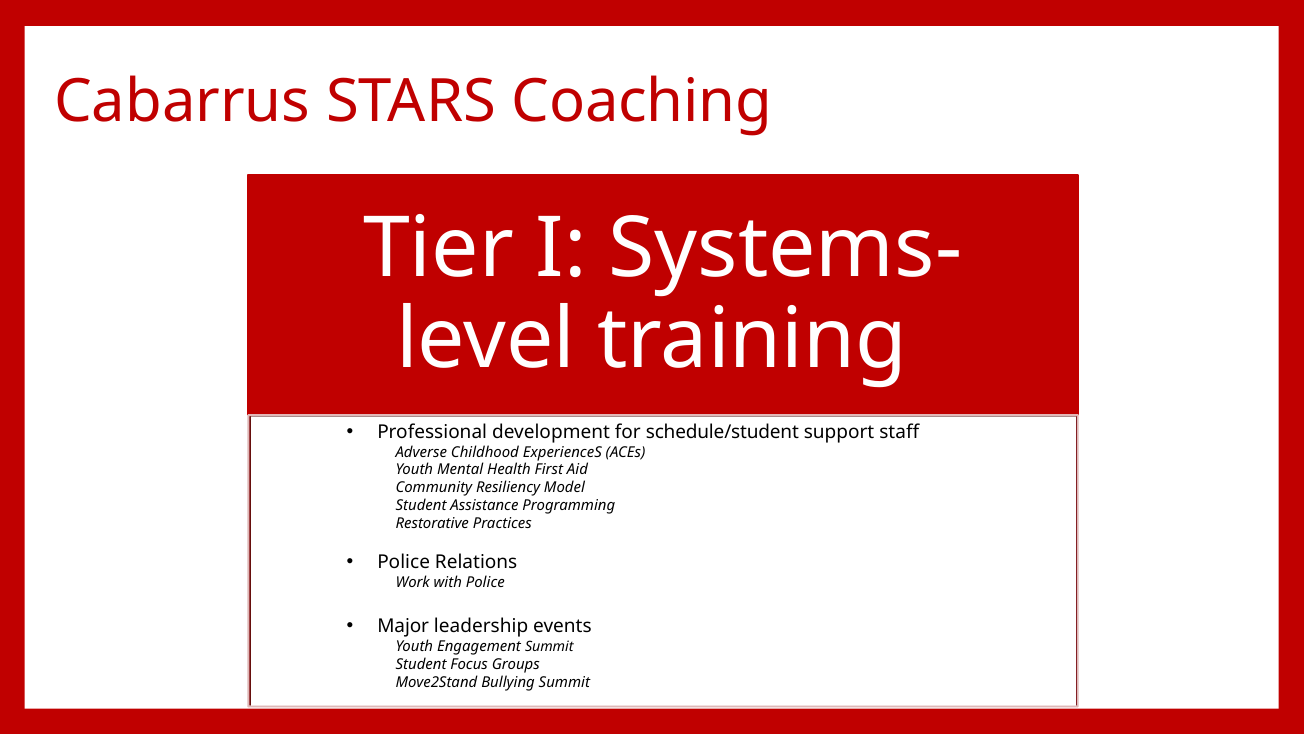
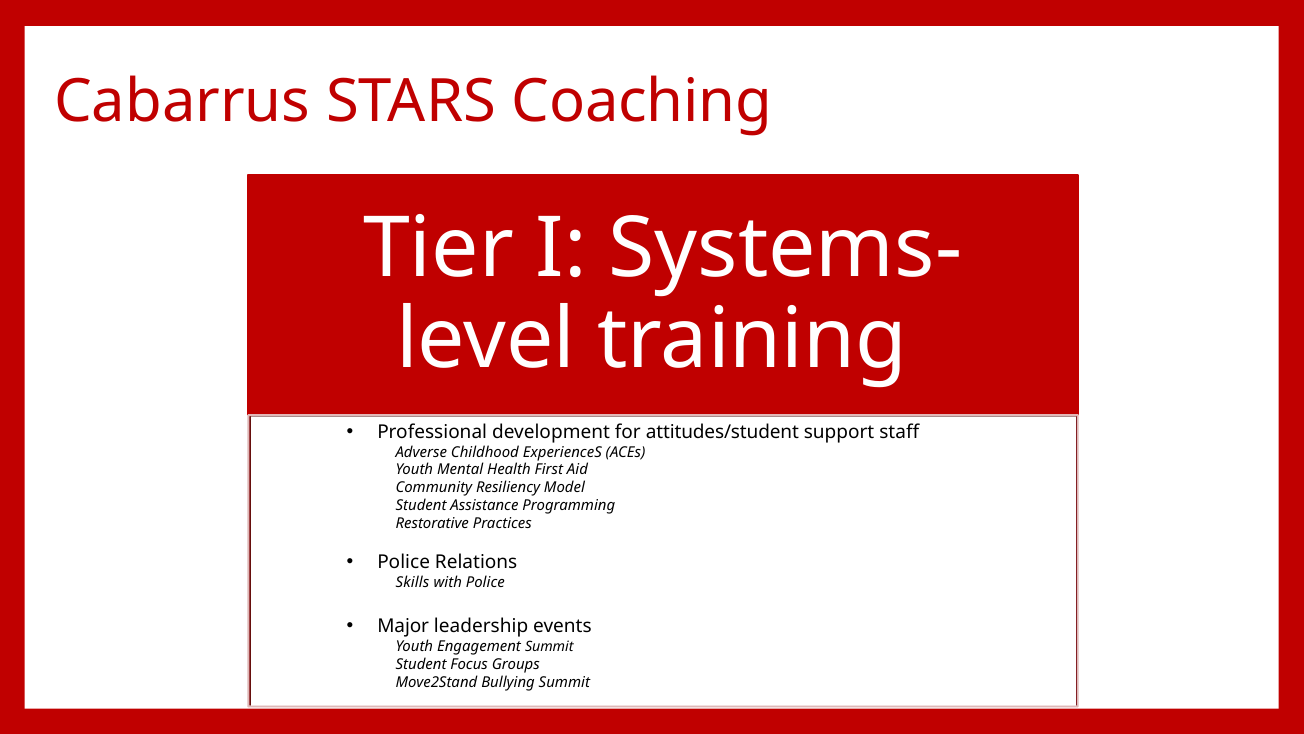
schedule/student: schedule/student -> attitudes/student (722, 432)
Work: Work -> Skills (413, 582)
